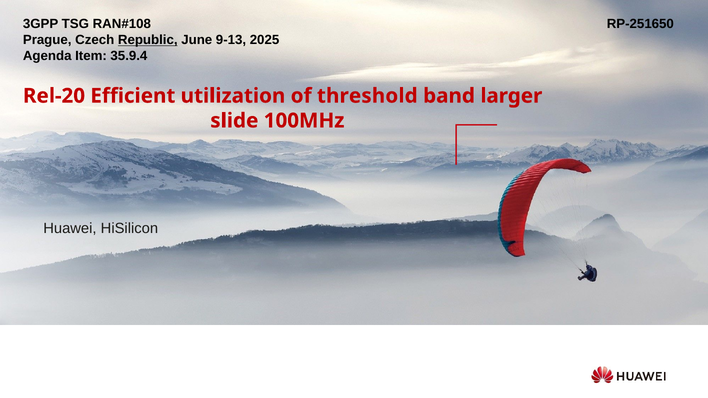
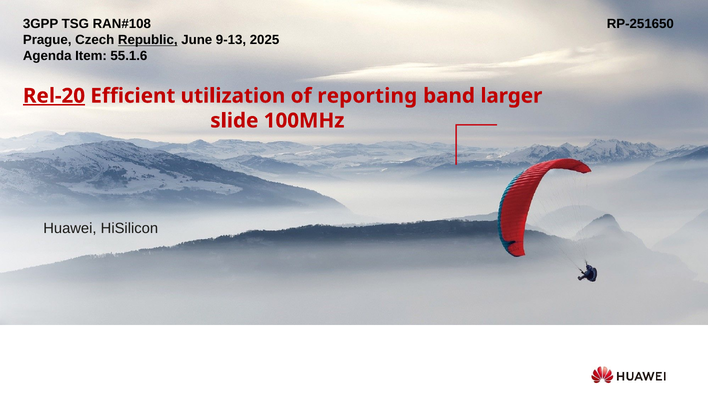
35.9.4: 35.9.4 -> 55.1.6 (129, 56)
Rel-20 underline: none -> present (54, 96)
threshold: threshold -> reporting (367, 96)
